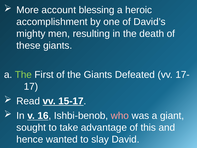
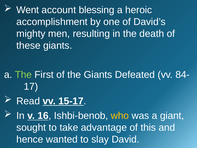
More: More -> Went (28, 10)
17-: 17- -> 84- (183, 75)
who colour: pink -> yellow (120, 116)
